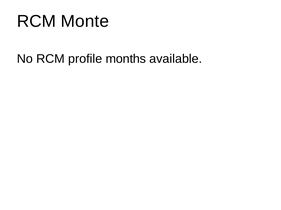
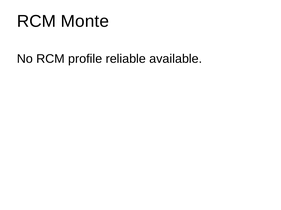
months: months -> reliable (126, 59)
